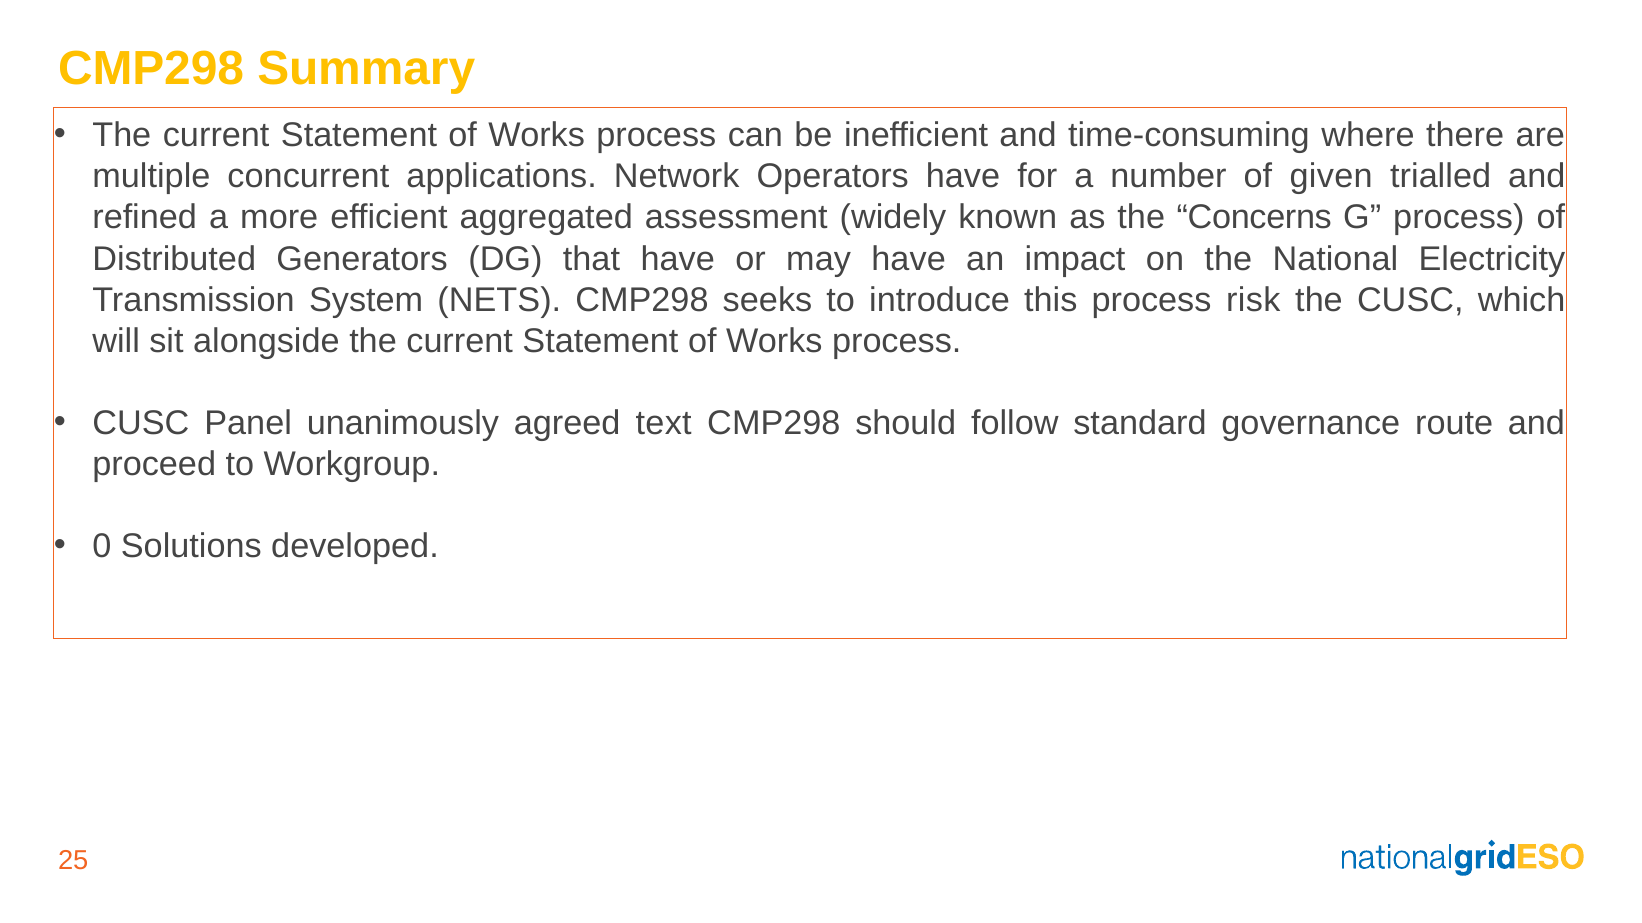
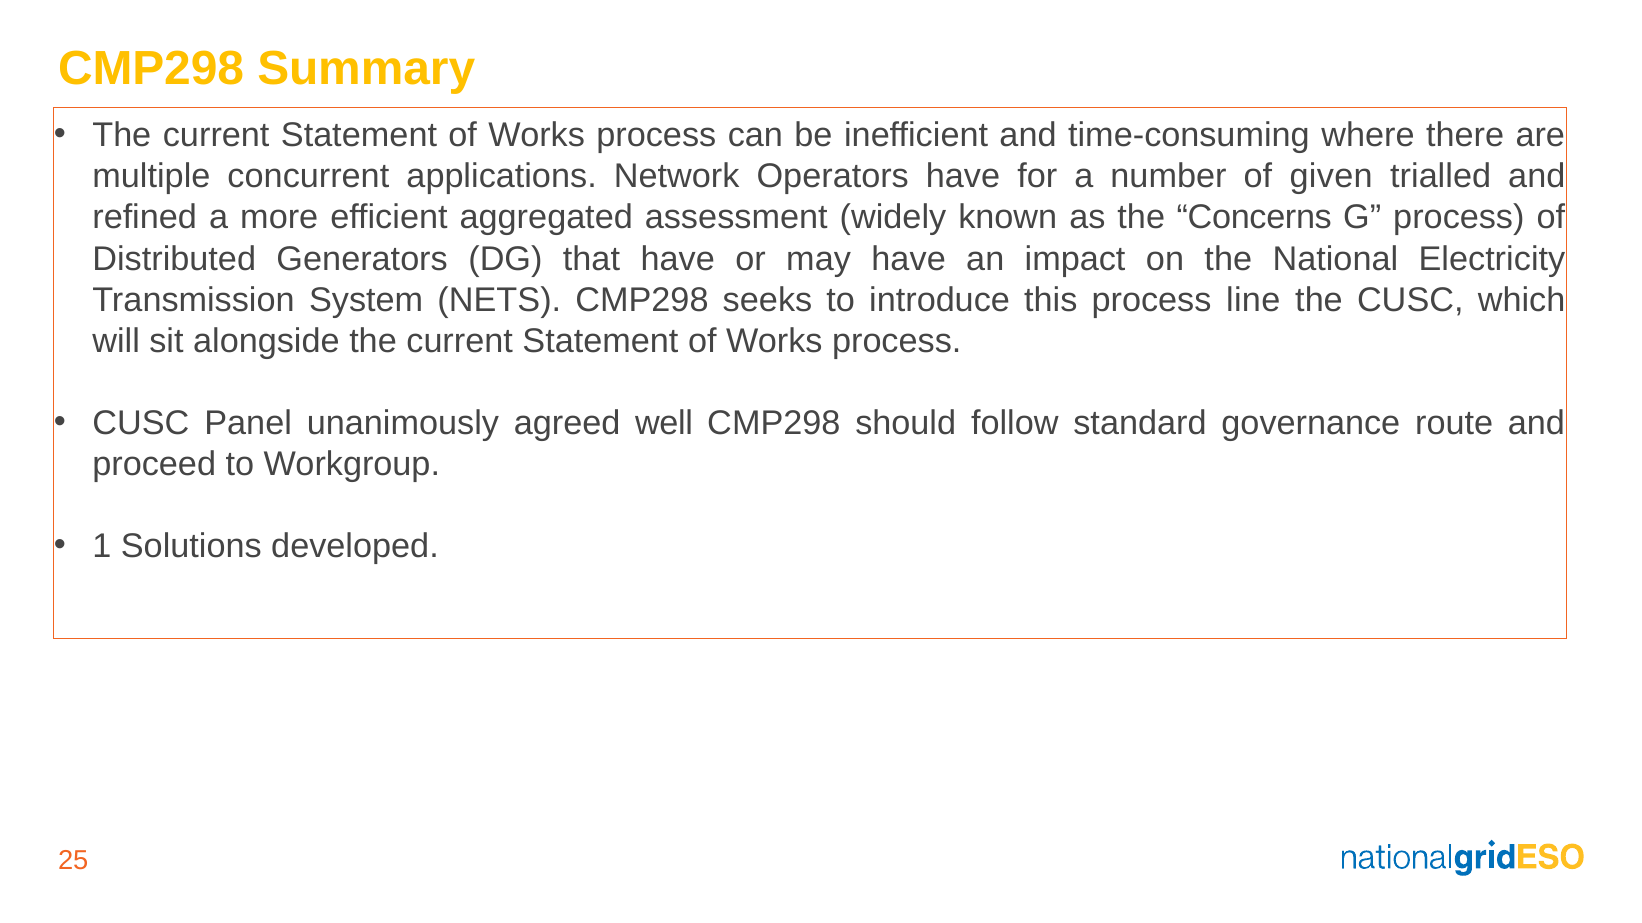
risk: risk -> line (1253, 300)
text: text -> well (664, 423)
0: 0 -> 1 (102, 546)
